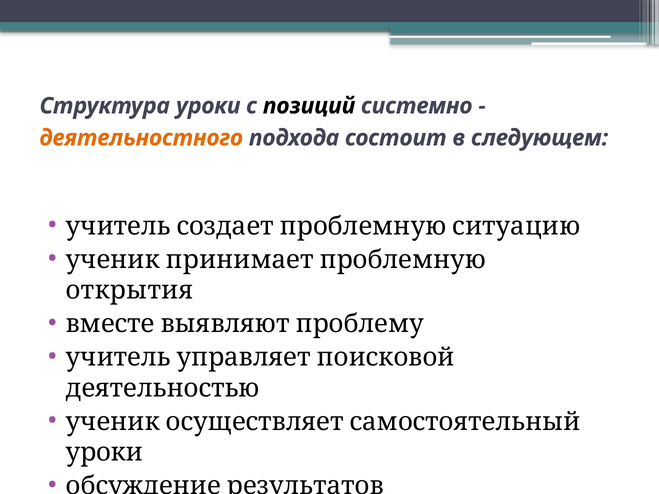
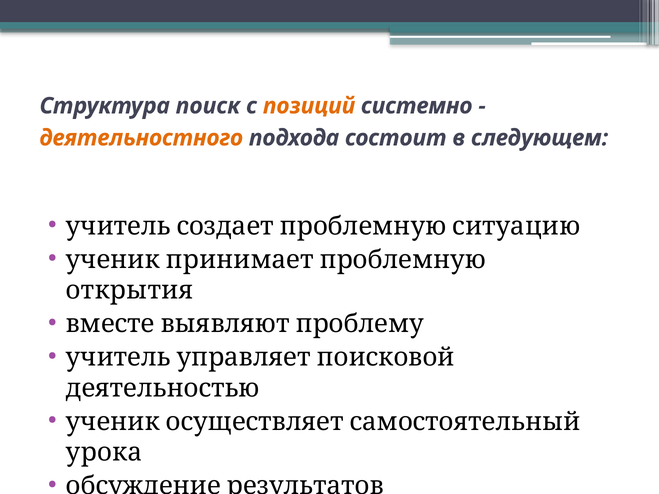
Структура уроки: уроки -> поиск (208, 106)
позиций colour: black -> orange (309, 106)
уроки: уроки -> урока (104, 453)
